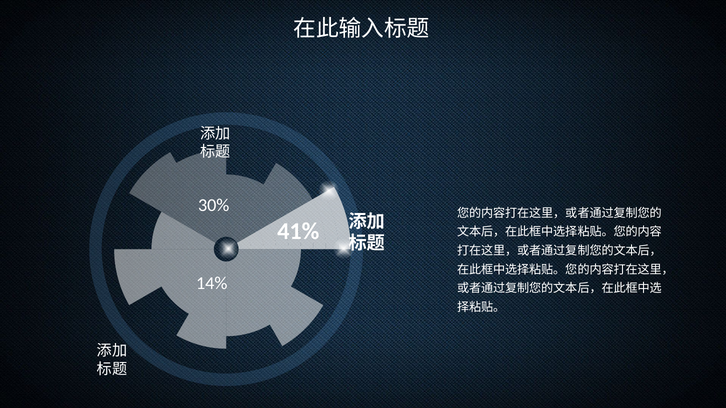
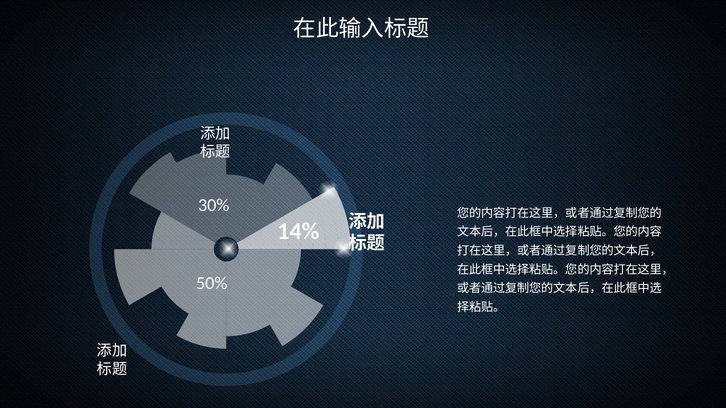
41%: 41% -> 14% (298, 231)
14%: 14% -> 50% (212, 283)
